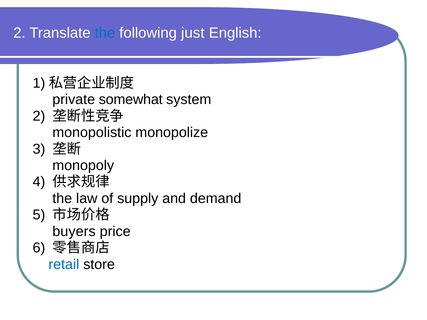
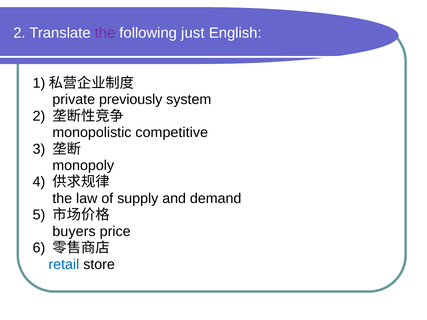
the colour: blue -> purple (105, 33)
somewhat: somewhat -> previously (131, 100)
monopolize: monopolize -> competitive (172, 133)
